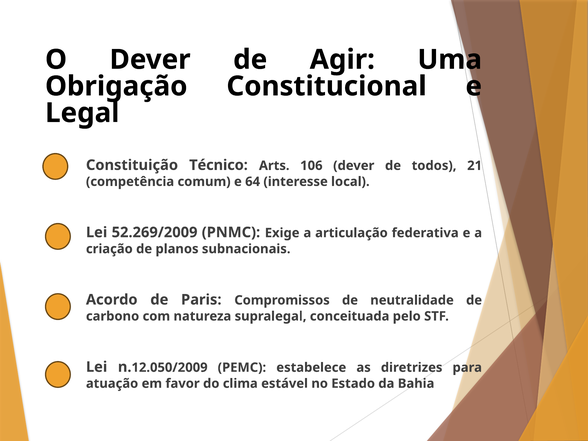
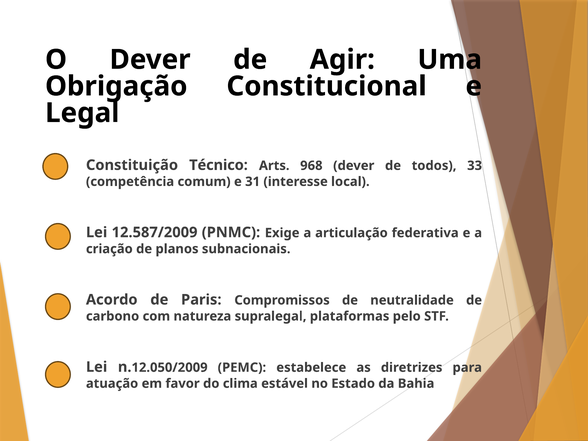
106: 106 -> 968 (311, 166)
21: 21 -> 33 (475, 166)
64: 64 -> 31 (253, 182)
52.269/2009: 52.269/2009 -> 12.587/2009 (155, 232)
conceituada: conceituada -> plataformas (350, 316)
